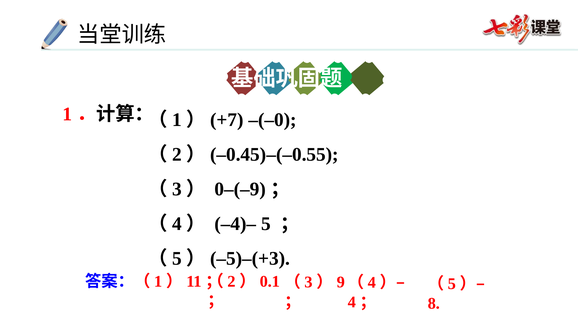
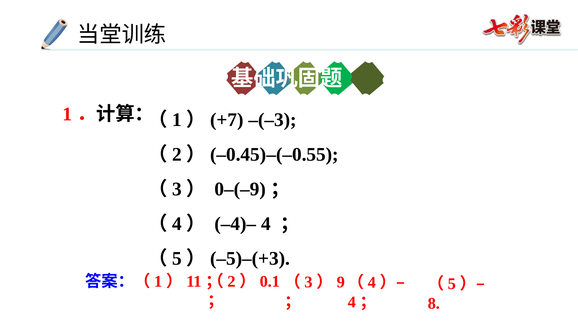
–(–0: –(–0 -> –(–3 (273, 120)
–4)– 5: 5 -> 4 (266, 224)
